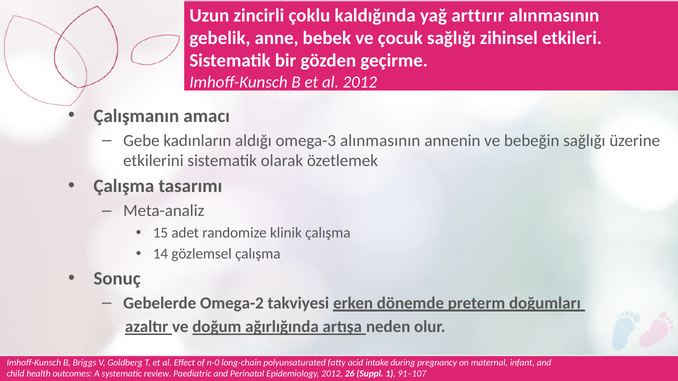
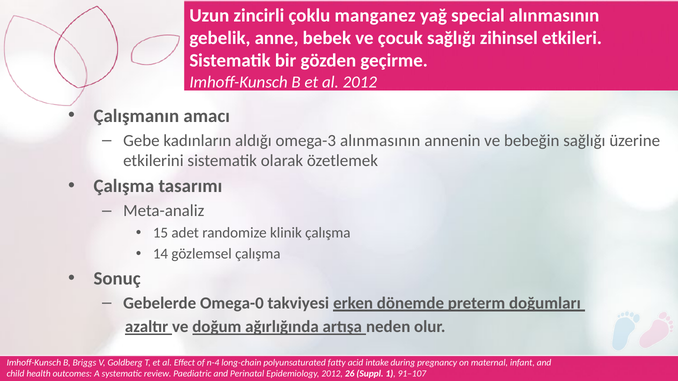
kaldığında: kaldığında -> manganez (375, 16)
arttırır: arttırır -> special (478, 16)
Omega-2: Omega-2 -> Omega-0 (232, 303)
n-0: n-0 -> n-4 (213, 363)
